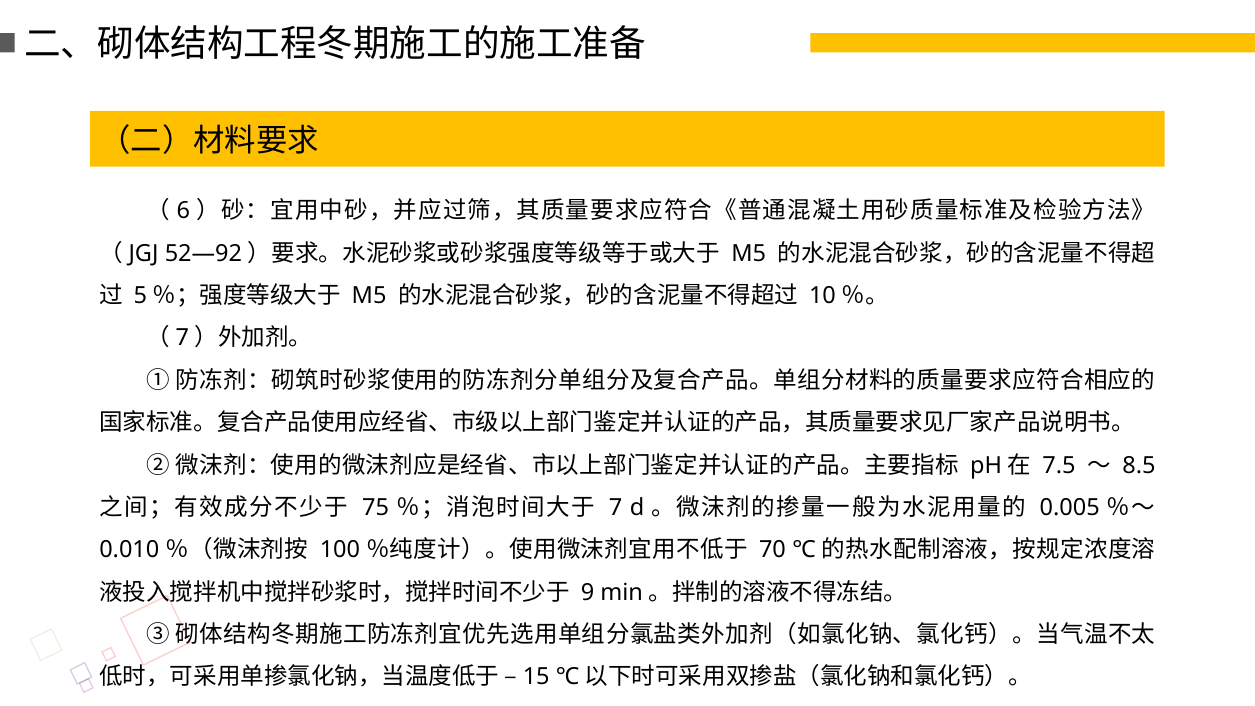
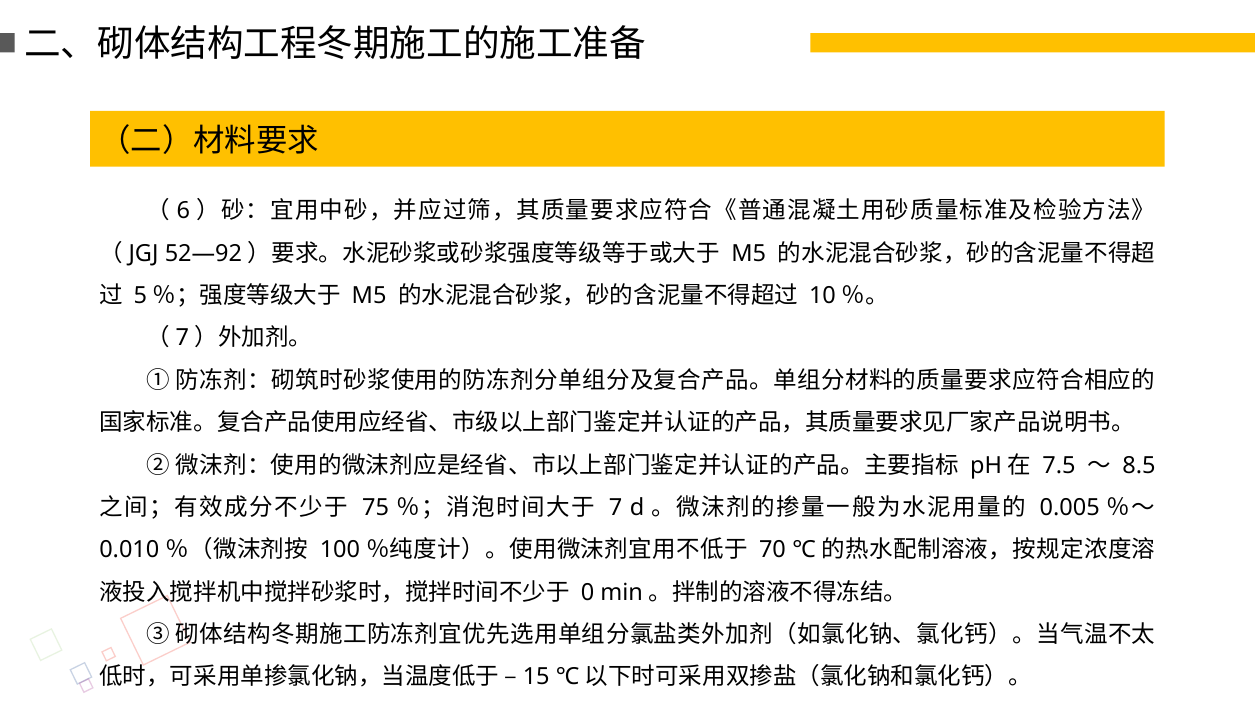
9: 9 -> 0 (588, 592)
